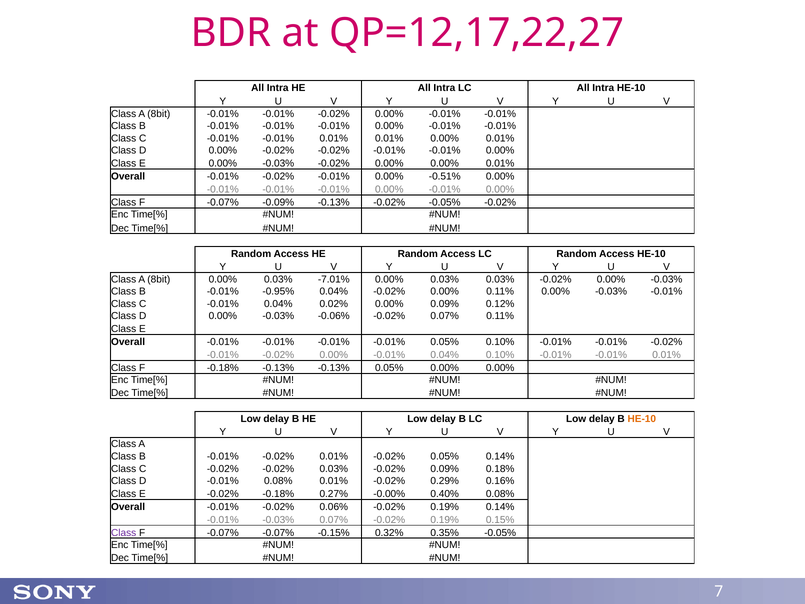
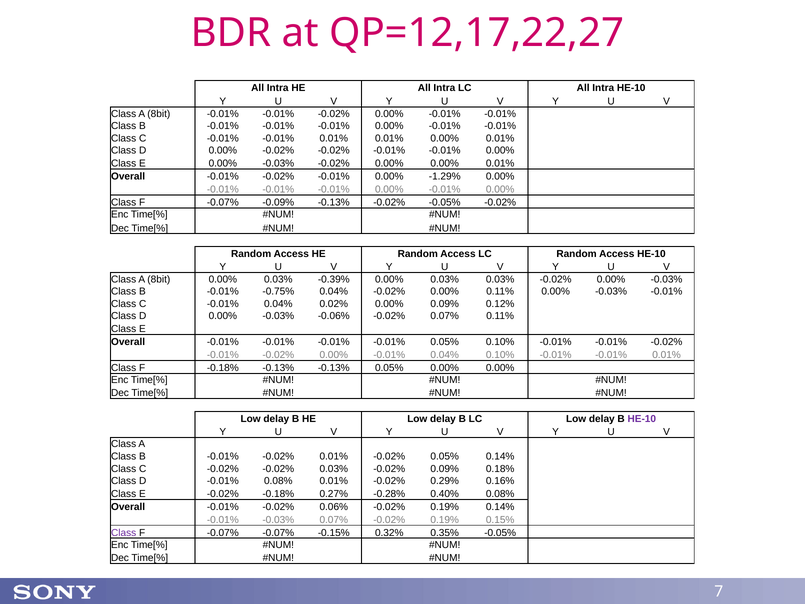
-0.51%: -0.51% -> -1.29% (445, 176)
-7.01%: -7.01% -> -0.39% (334, 279)
-0.95%: -0.95% -> -0.75% (278, 291)
HE-10 colour: orange -> purple (642, 419)
-0.00%: -0.00% -> -0.28% (389, 494)
